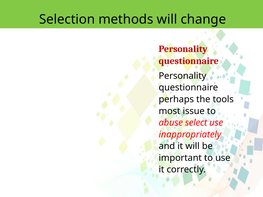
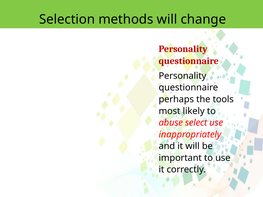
issue: issue -> likely (194, 111)
